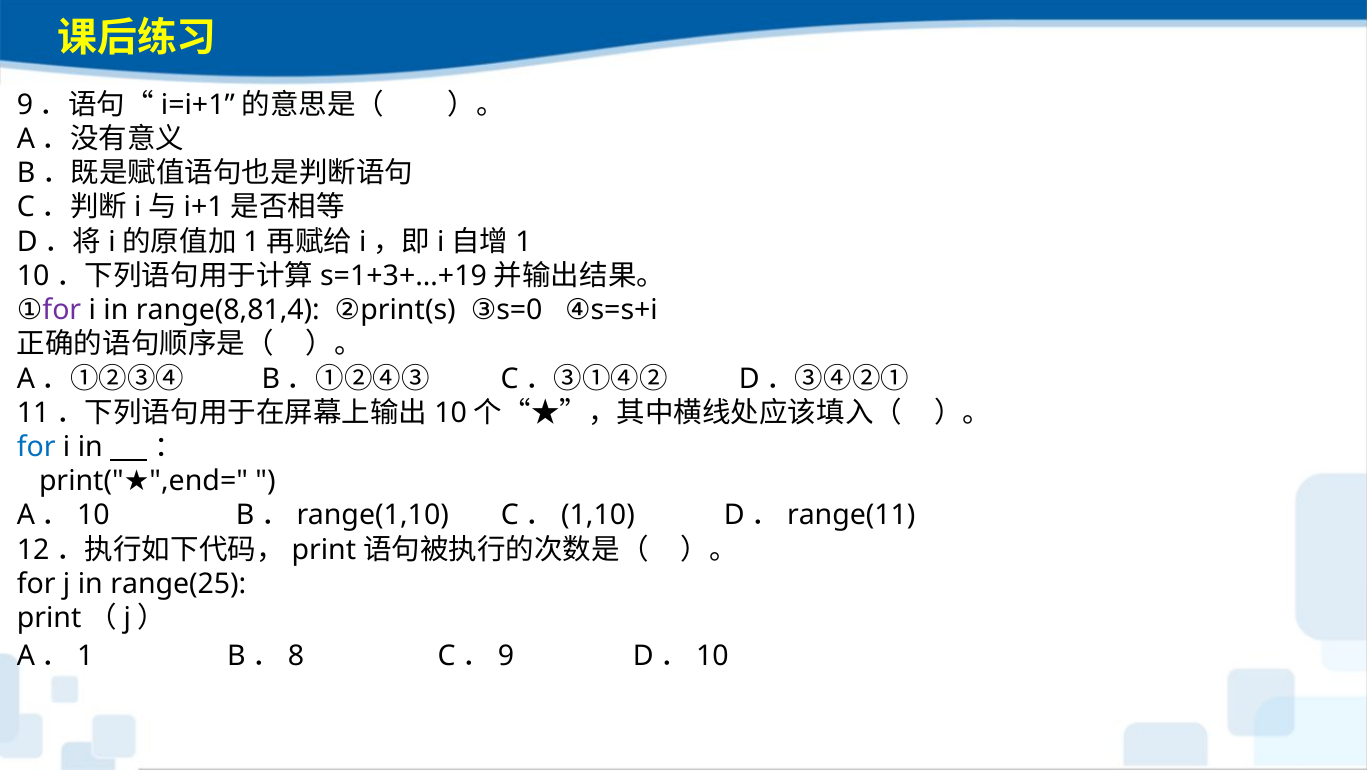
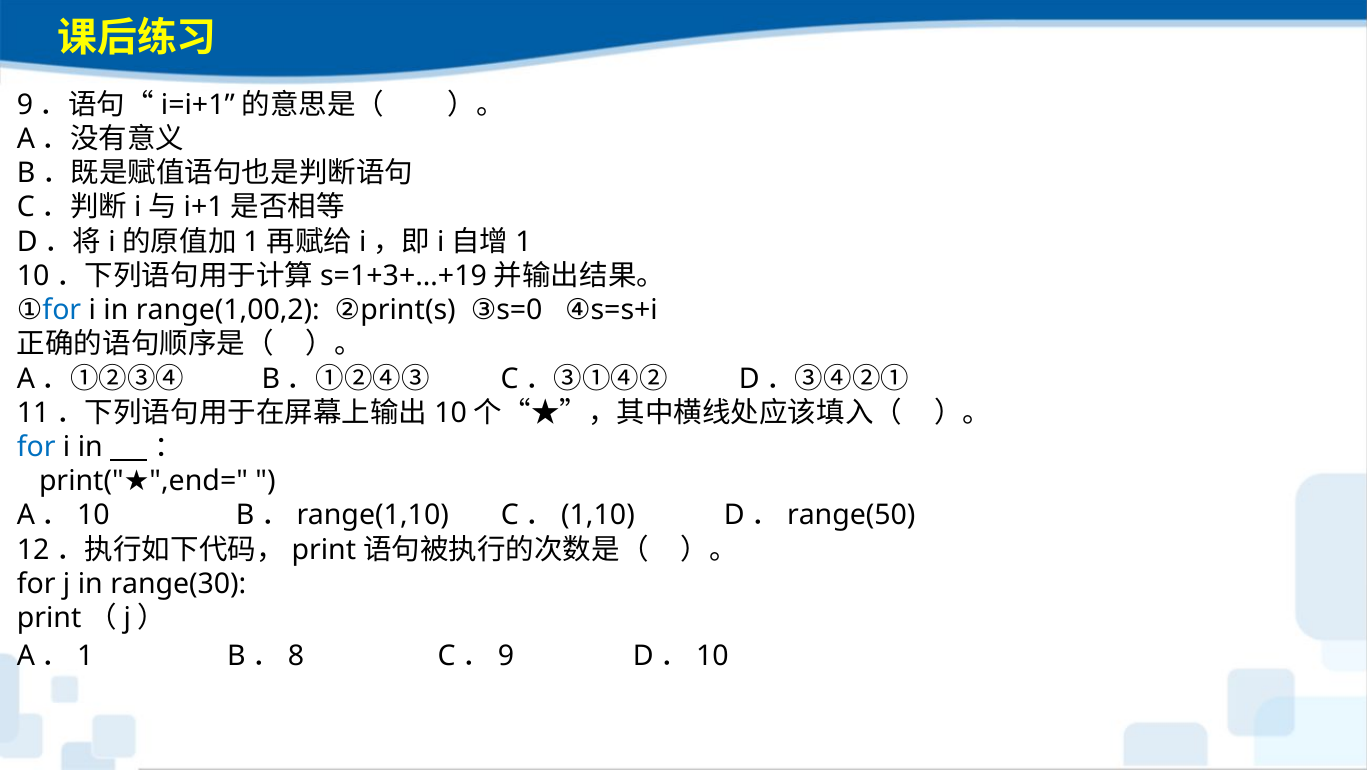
for colour: purple -> blue (62, 310)
range(8,81,4: range(8,81,4 -> range(1,00,2 (228, 310)
range(11: range(11 -> range(50 (851, 515)
range(25: range(25 -> range(30 (178, 584)
